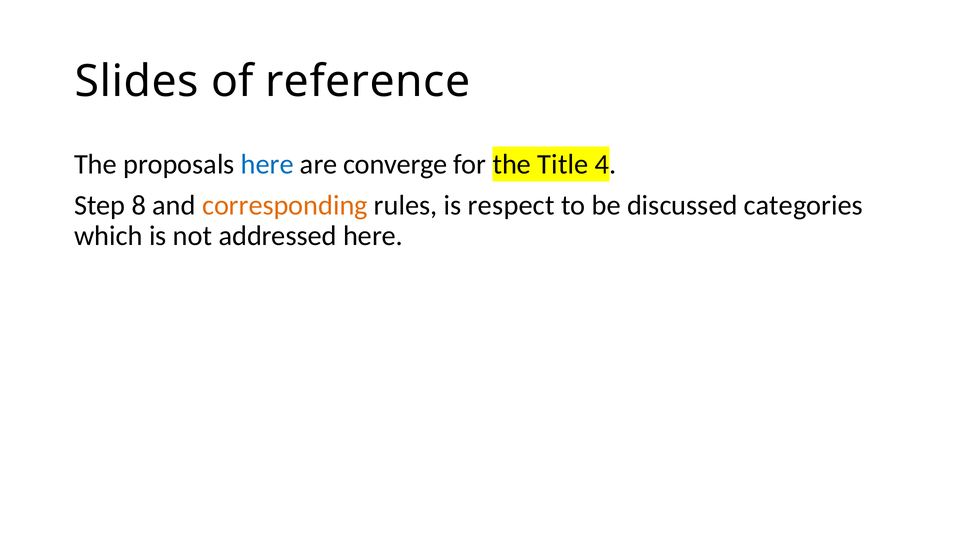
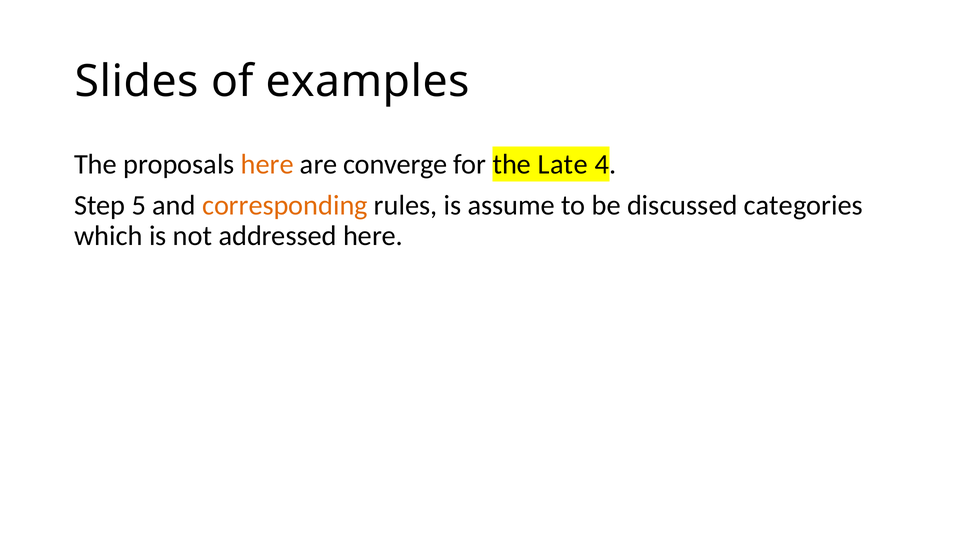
reference: reference -> examples (368, 82)
here colour: blue -> orange (267, 165)
Title: Title -> Late (563, 165)
8: 8 -> 5 (139, 205)
respect: respect -> assume (511, 205)
